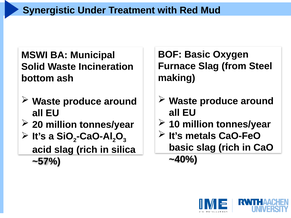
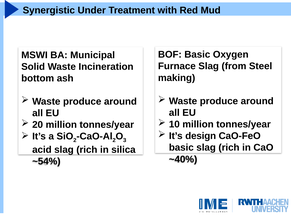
metals: metals -> design (201, 136)
~57%: ~57% -> ~54% (46, 161)
